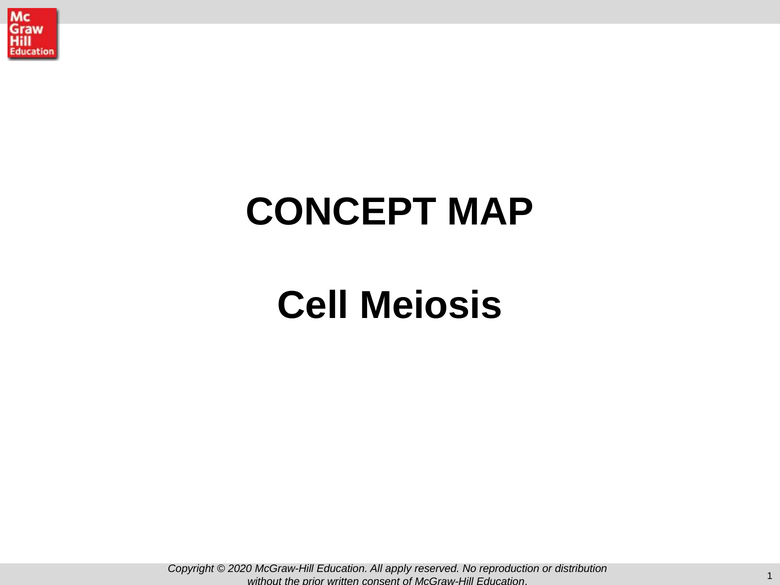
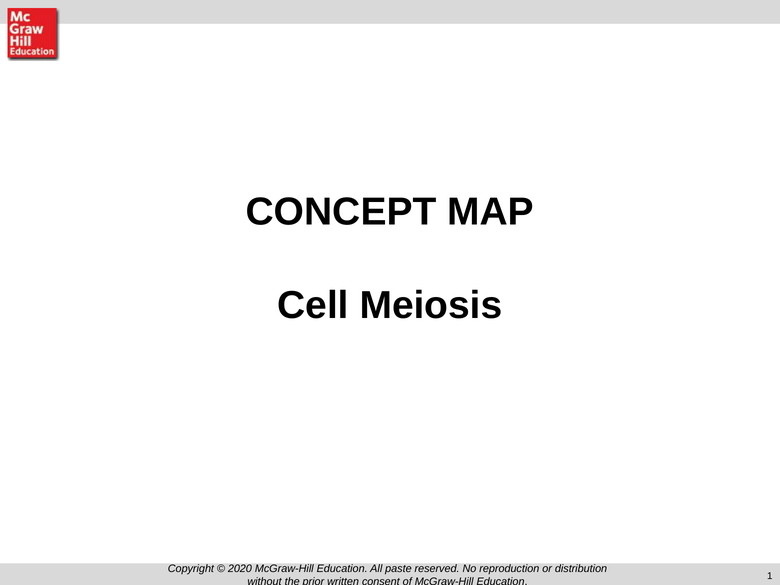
apply: apply -> paste (398, 568)
